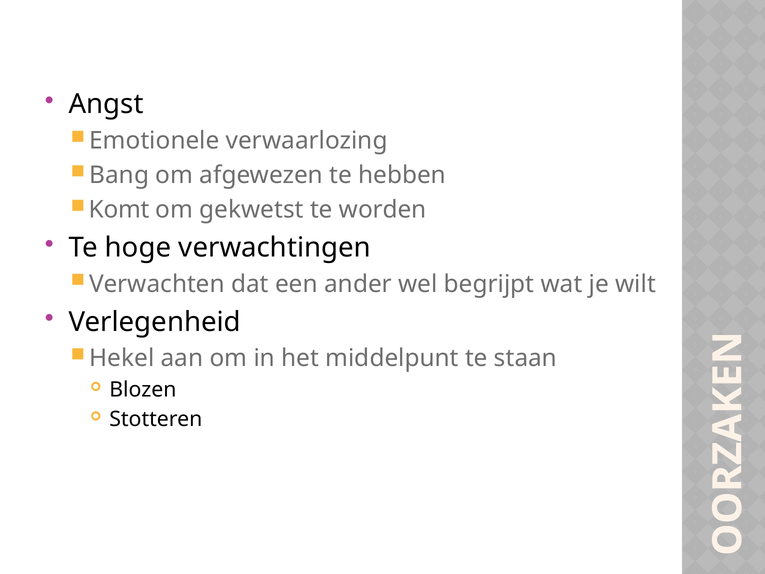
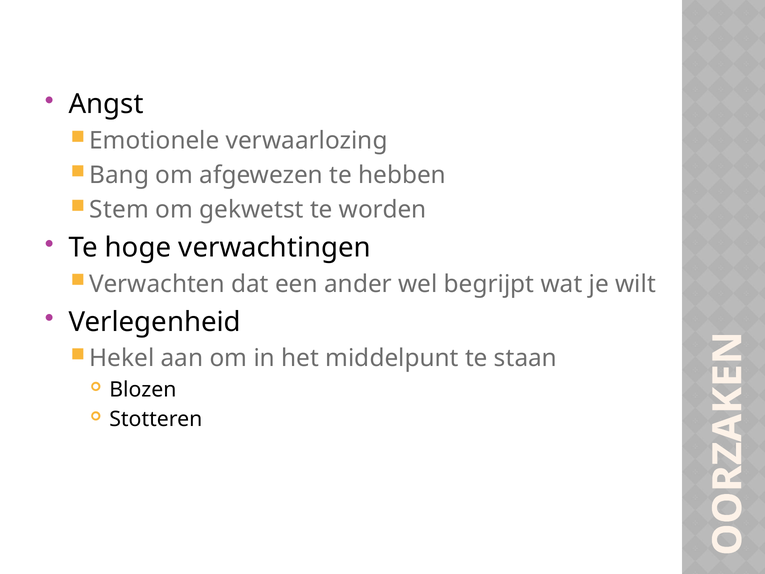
Komt: Komt -> Stem (119, 210)
